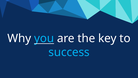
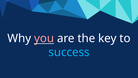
you colour: light blue -> pink (44, 38)
